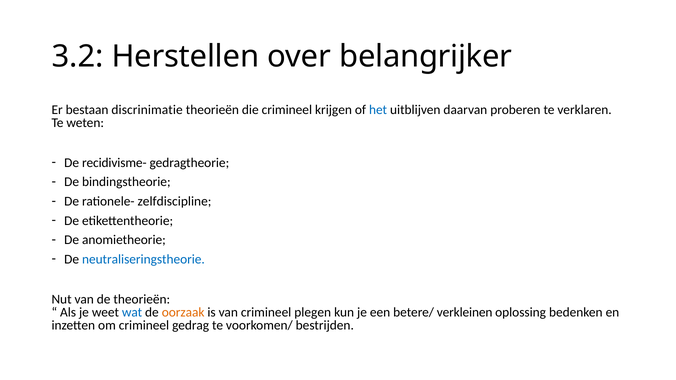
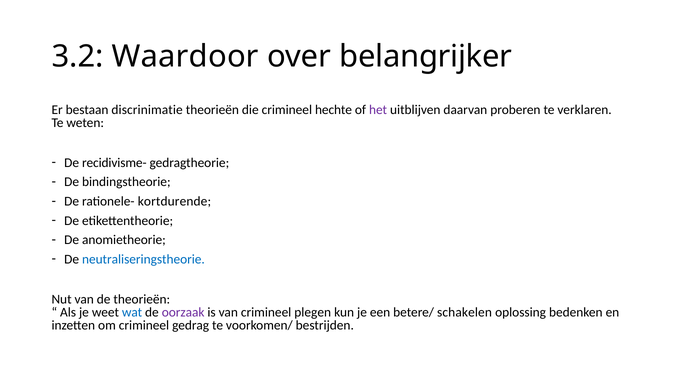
Herstellen: Herstellen -> Waardoor (185, 57)
krijgen: krijgen -> hechte (334, 110)
het colour: blue -> purple (378, 110)
zelfdiscipline: zelfdiscipline -> kortdurende (174, 201)
oorzaak colour: orange -> purple (183, 312)
verkleinen: verkleinen -> schakelen (465, 312)
